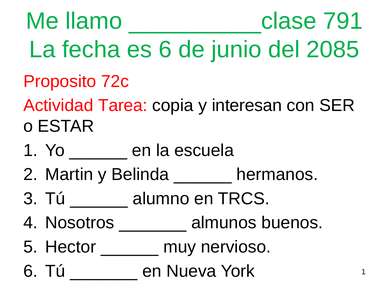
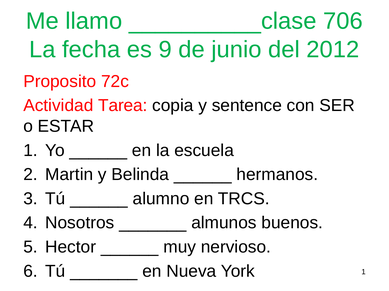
791: 791 -> 706 (343, 21)
es 6: 6 -> 9 (165, 50)
2085: 2085 -> 2012 (333, 50)
interesan: interesan -> sentence (247, 106)
